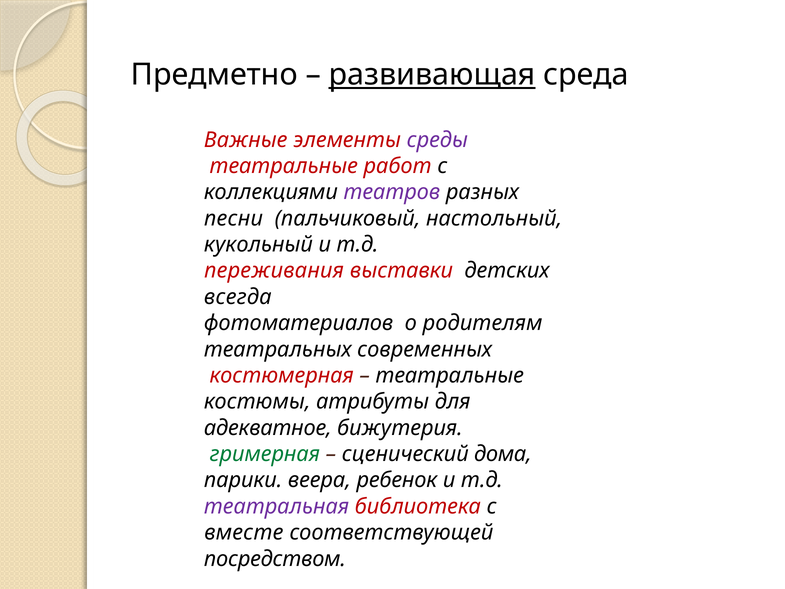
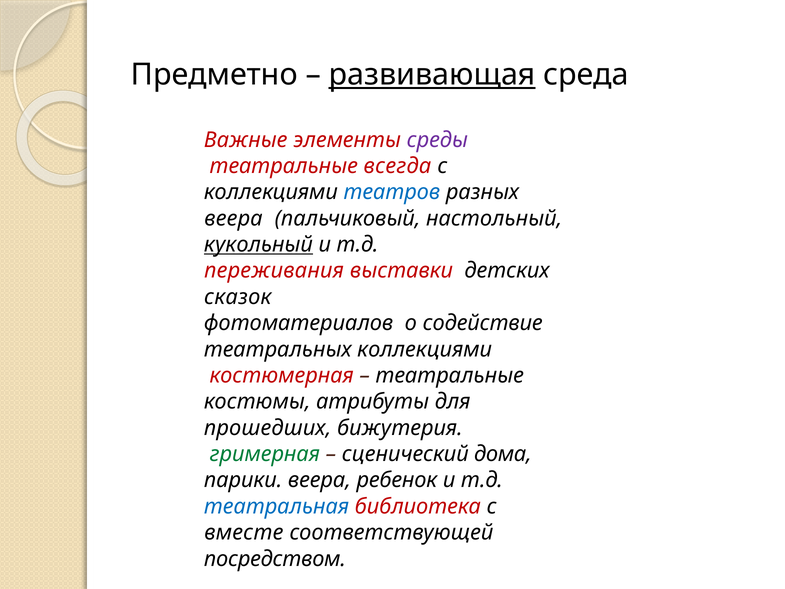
работ: работ -> всегда (397, 166)
театров colour: purple -> blue (392, 192)
песни: песни -> веера (233, 218)
кукольный underline: none -> present (258, 244)
всегда: всегда -> сказок (238, 297)
родителям: родителям -> содействие (483, 323)
театральных современных: современных -> коллекциями (425, 349)
адекватное: адекватное -> прошедших (268, 428)
театральная colour: purple -> blue (276, 506)
